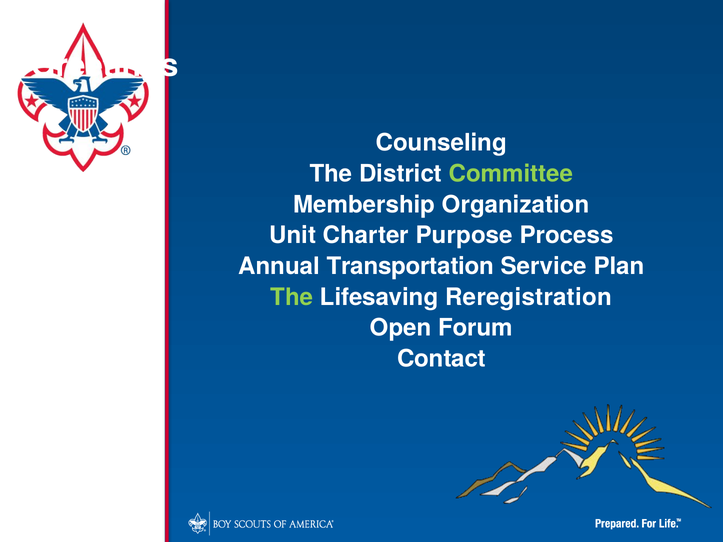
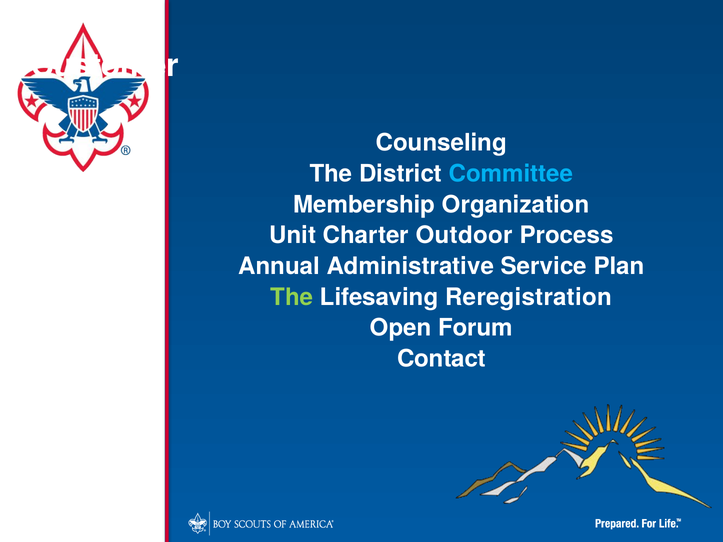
Greetings: Greetings -> Customer (105, 65)
Committee colour: light green -> light blue (511, 174)
Purpose: Purpose -> Outdoor (464, 236)
Transportation: Transportation -> Administrative (410, 266)
